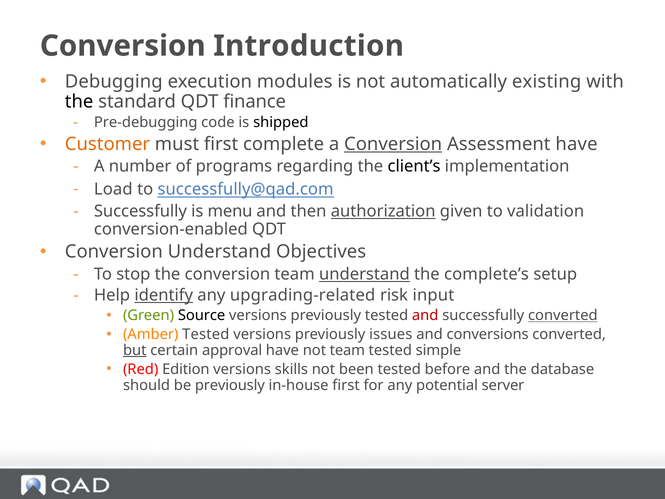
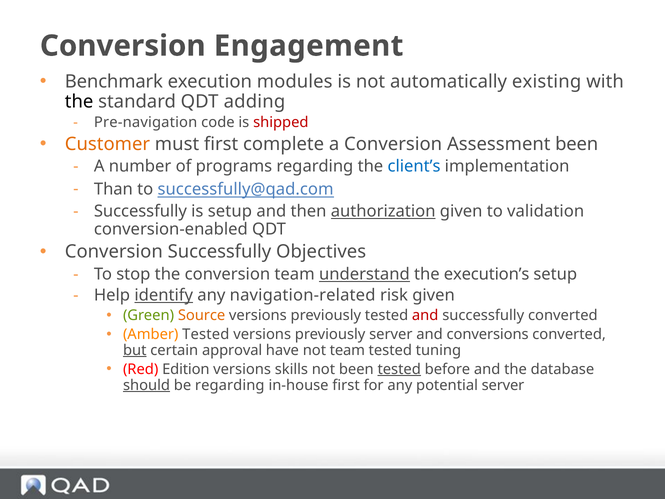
Introduction: Introduction -> Engagement (309, 46)
Debugging: Debugging -> Benchmark (114, 81)
finance: finance -> adding (254, 101)
Pre-debugging: Pre-debugging -> Pre-navigation (146, 122)
shipped colour: black -> red (281, 122)
Conversion underline: present -> none (393, 144)
Assessment have: have -> been (577, 144)
client’s colour: black -> blue (414, 166)
Load: Load -> Than (113, 189)
is menu: menu -> setup (230, 211)
Conversion Understand: Understand -> Successfully (219, 252)
complete’s: complete’s -> execution’s (487, 274)
upgrading-related: upgrading-related -> navigation-related (303, 295)
risk input: input -> given (434, 295)
Source colour: black -> orange (202, 315)
converted underline: present -> none (563, 315)
previously issues: issues -> server (391, 334)
simple: simple -> tuning (438, 350)
tested underline: none -> present (399, 369)
should underline: none -> present (147, 385)
be previously: previously -> regarding (230, 385)
